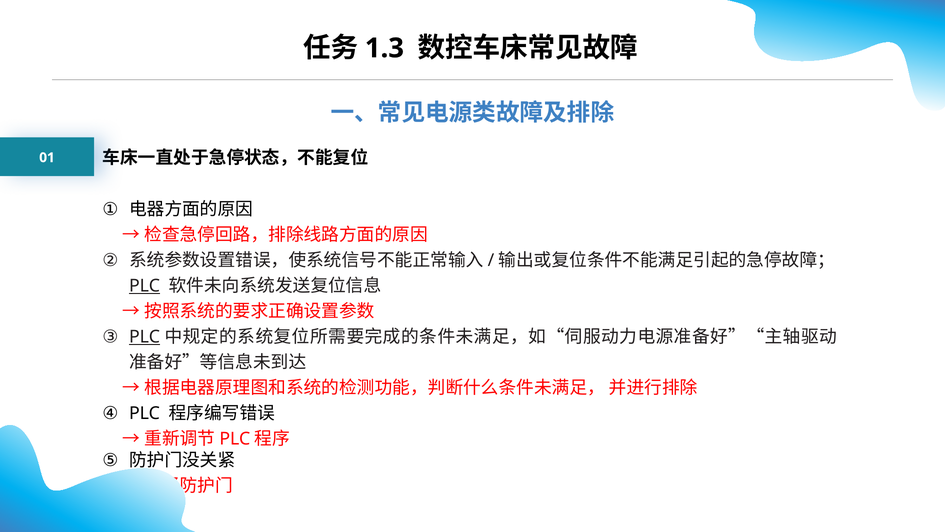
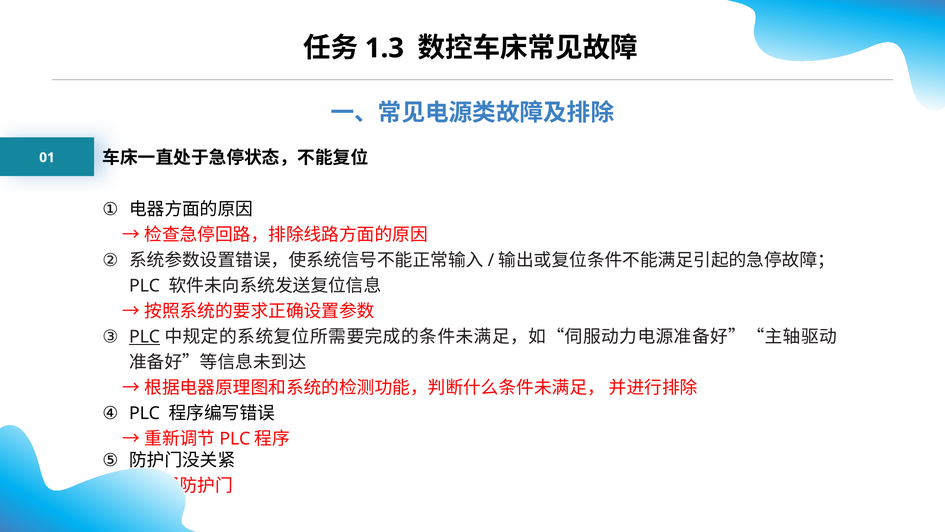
PLC underline: present -> none (145, 286)
